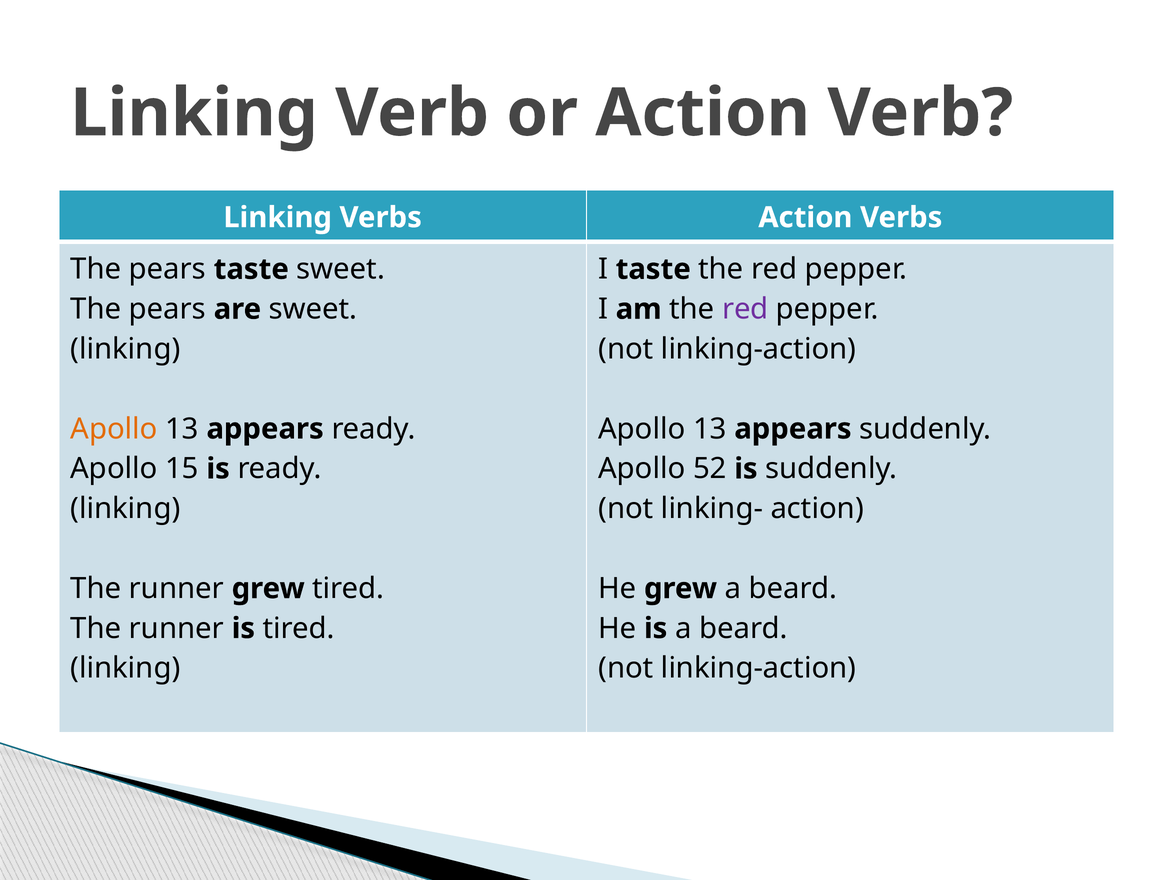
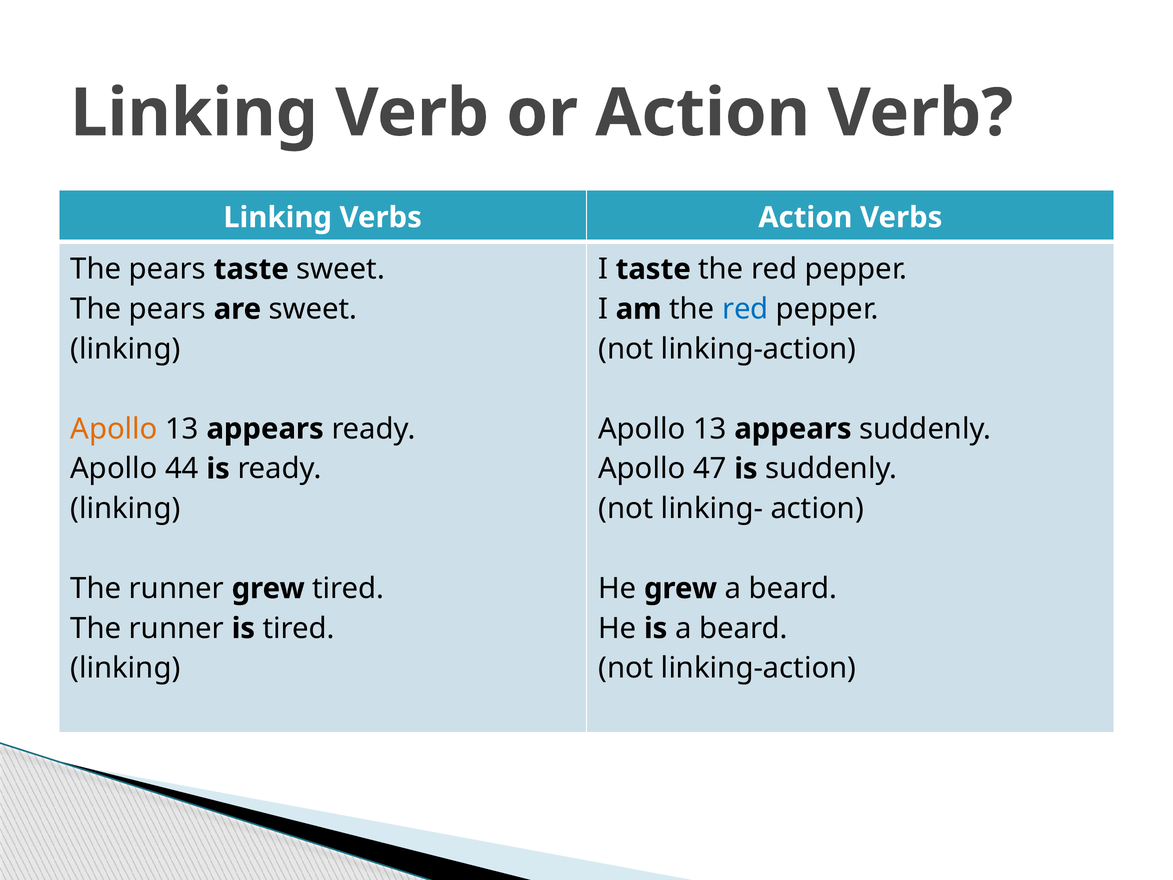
red colour: purple -> blue (745, 309)
15: 15 -> 44 (182, 469)
52: 52 -> 47 (710, 469)
